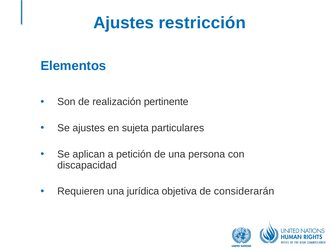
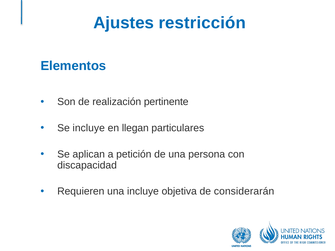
Se ajustes: ajustes -> incluye (89, 128)
sujeta: sujeta -> llegan (135, 128)
una jurídica: jurídica -> incluye (143, 192)
